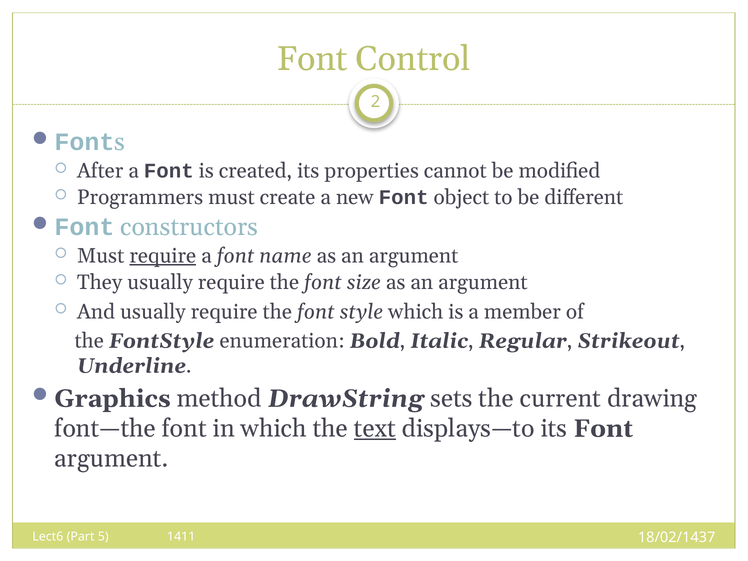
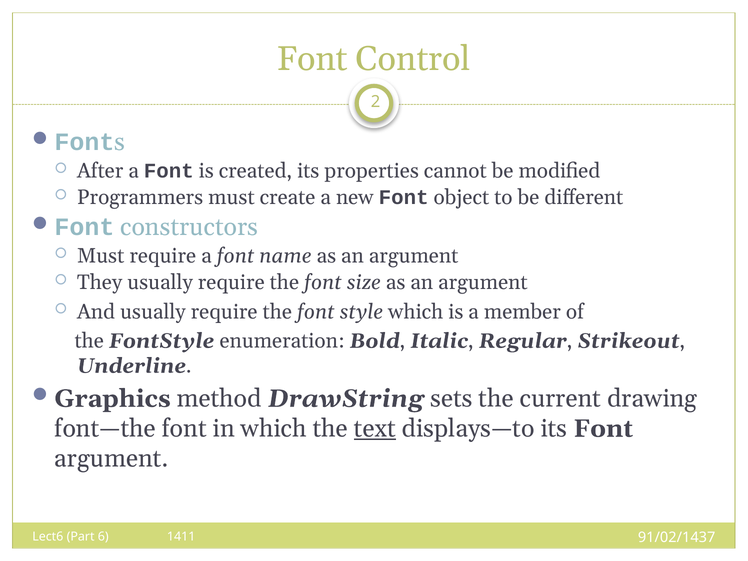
require underline: present -> none (163, 256)
5: 5 -> 6 (103, 536)
18/02/1437: 18/02/1437 -> 91/02/1437 (677, 537)
